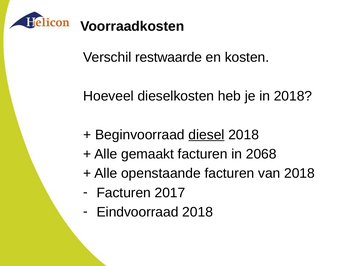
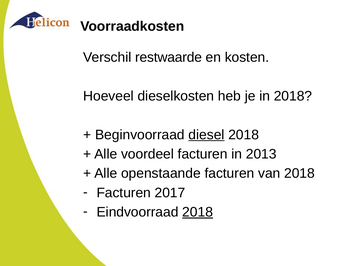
gemaakt: gemaakt -> voordeel (148, 154)
2068: 2068 -> 2013 (261, 154)
2018 underline: none -> present (198, 212)
